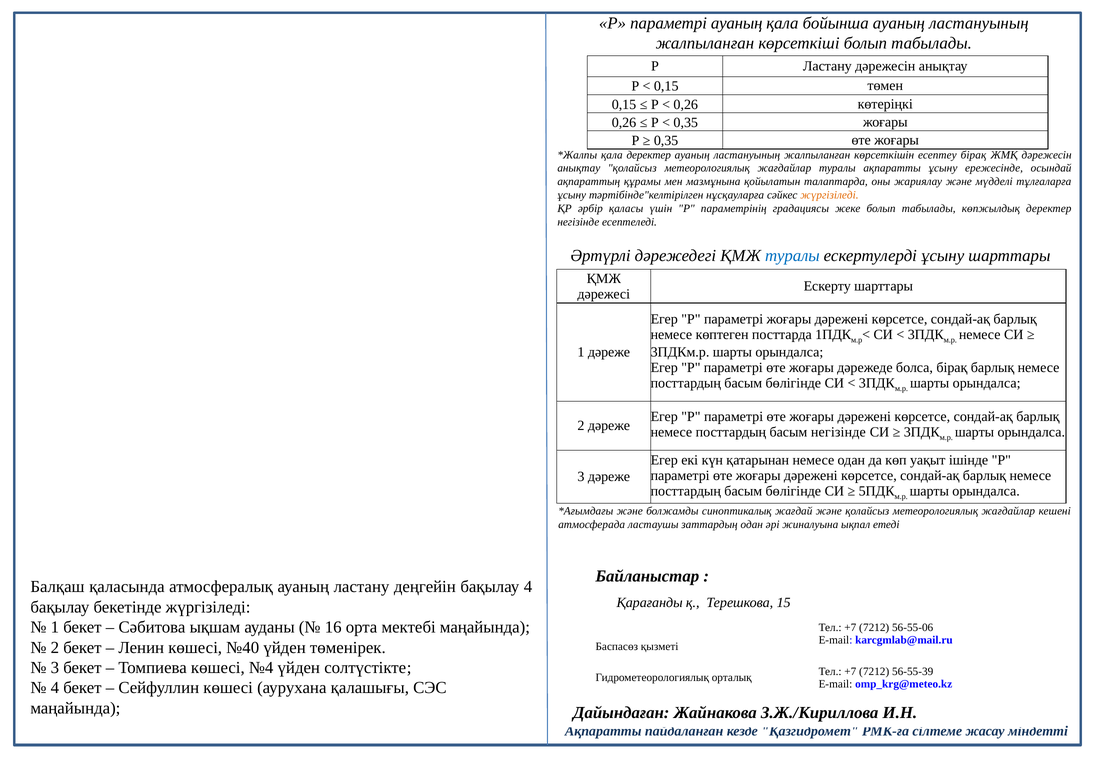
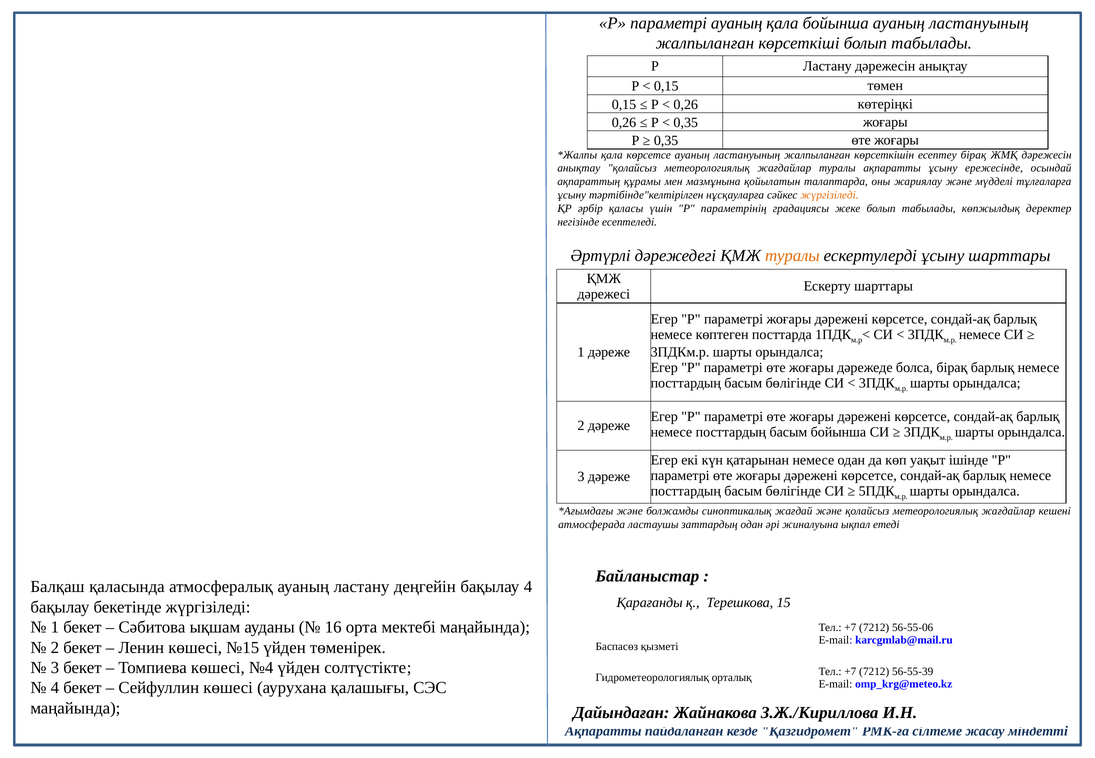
қала деректер: деректер -> көрсетсе (649, 155)
туралы colour: blue -> orange (792, 256)
басым негізінде: негізінде -> бойынша (838, 432)
№40: №40 -> №15 (243, 648)
